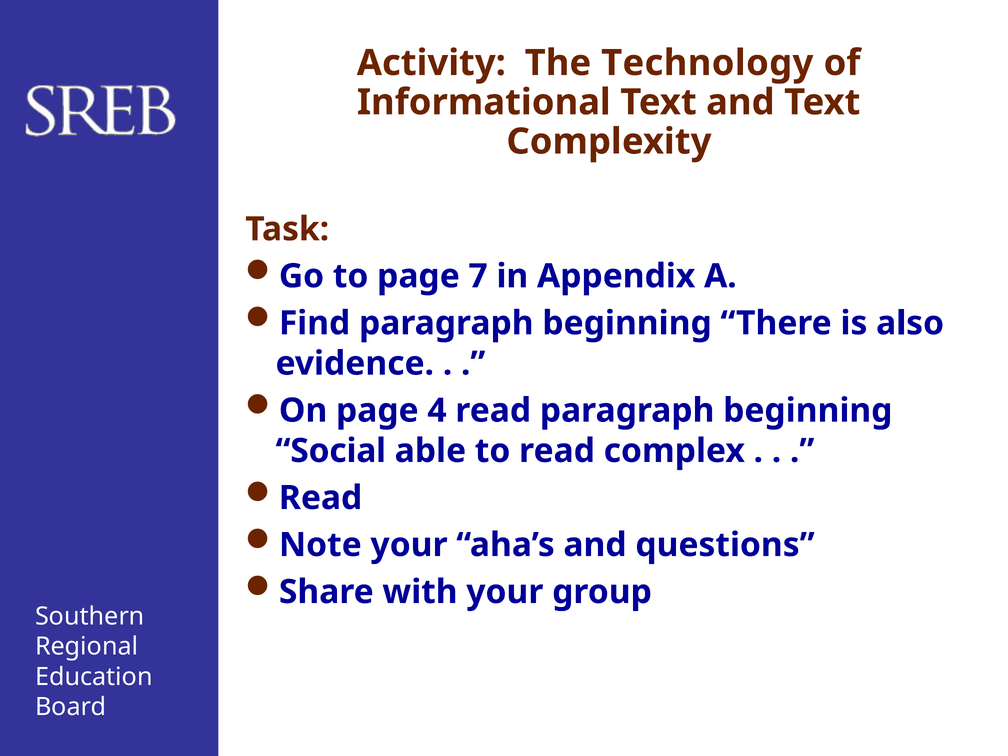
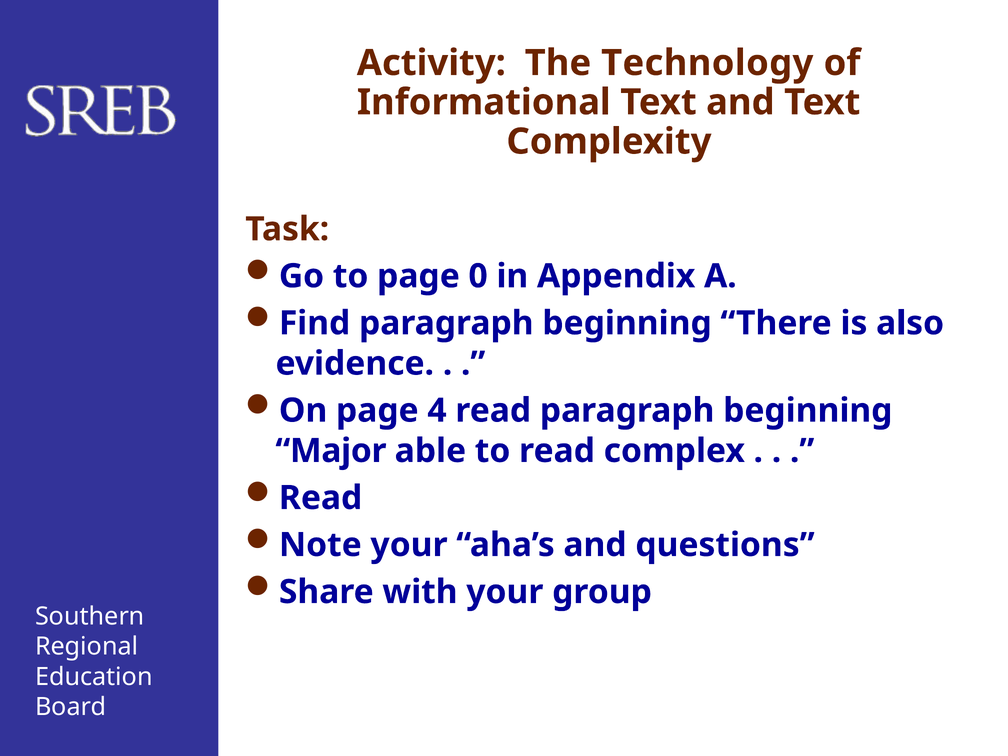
7: 7 -> 0 (478, 276)
Social: Social -> Major (331, 451)
